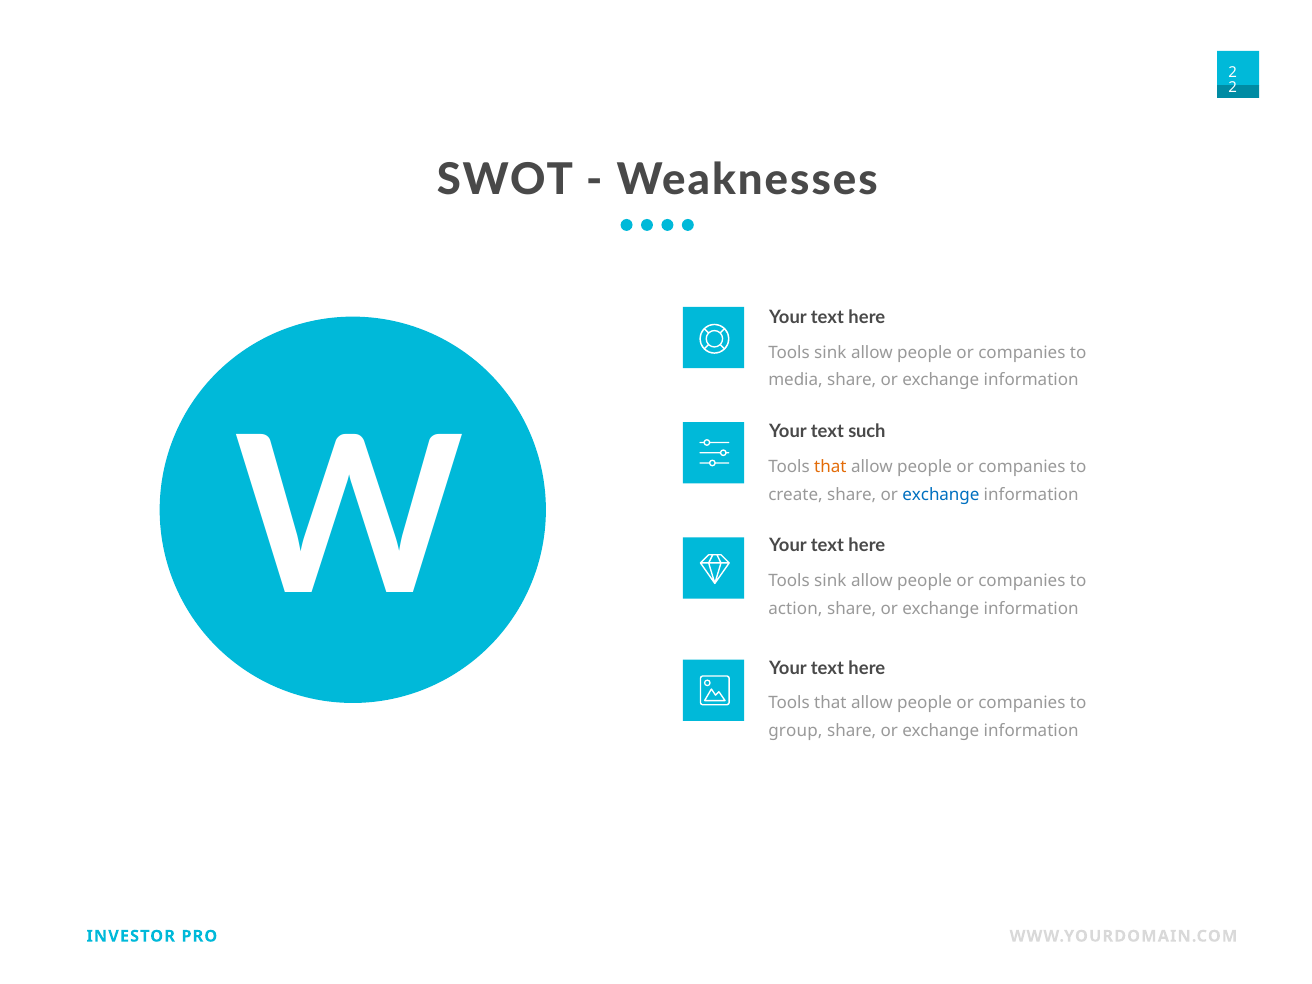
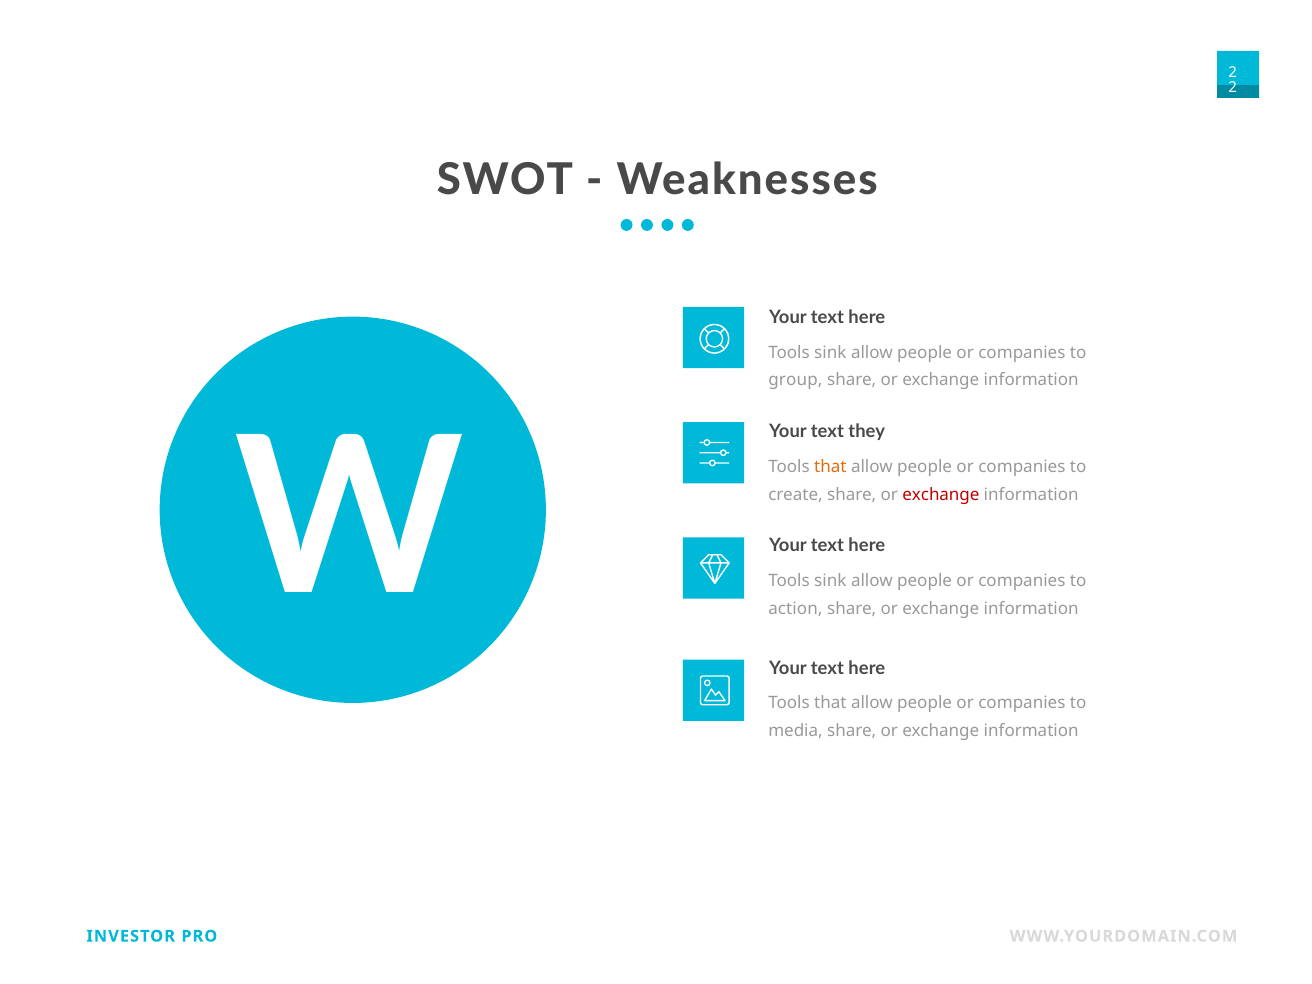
media: media -> group (795, 380)
such: such -> they (867, 432)
exchange colour: blue -> red (941, 494)
group: group -> media (795, 731)
